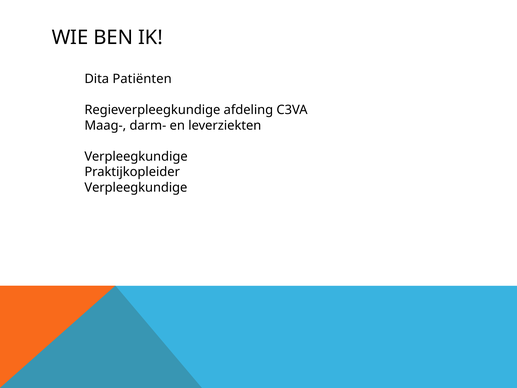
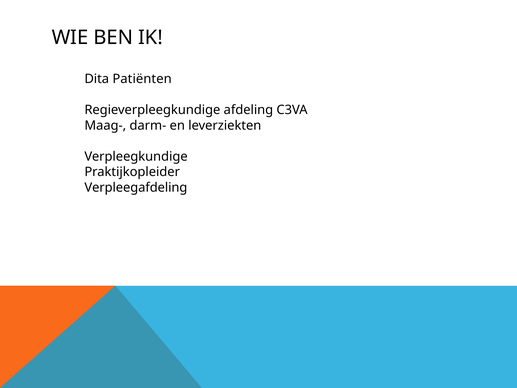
Verpleegkundige: Verpleegkundige -> Verpleegafdeling (136, 187)
